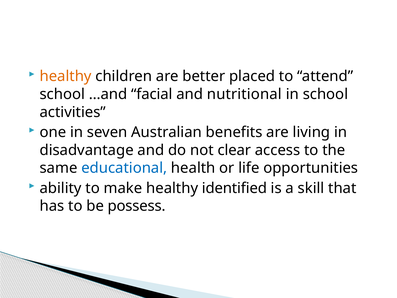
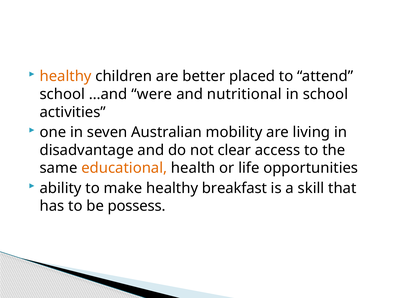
facial: facial -> were (152, 94)
benefits: benefits -> mobility (234, 132)
educational colour: blue -> orange (124, 168)
identified: identified -> breakfast (234, 188)
